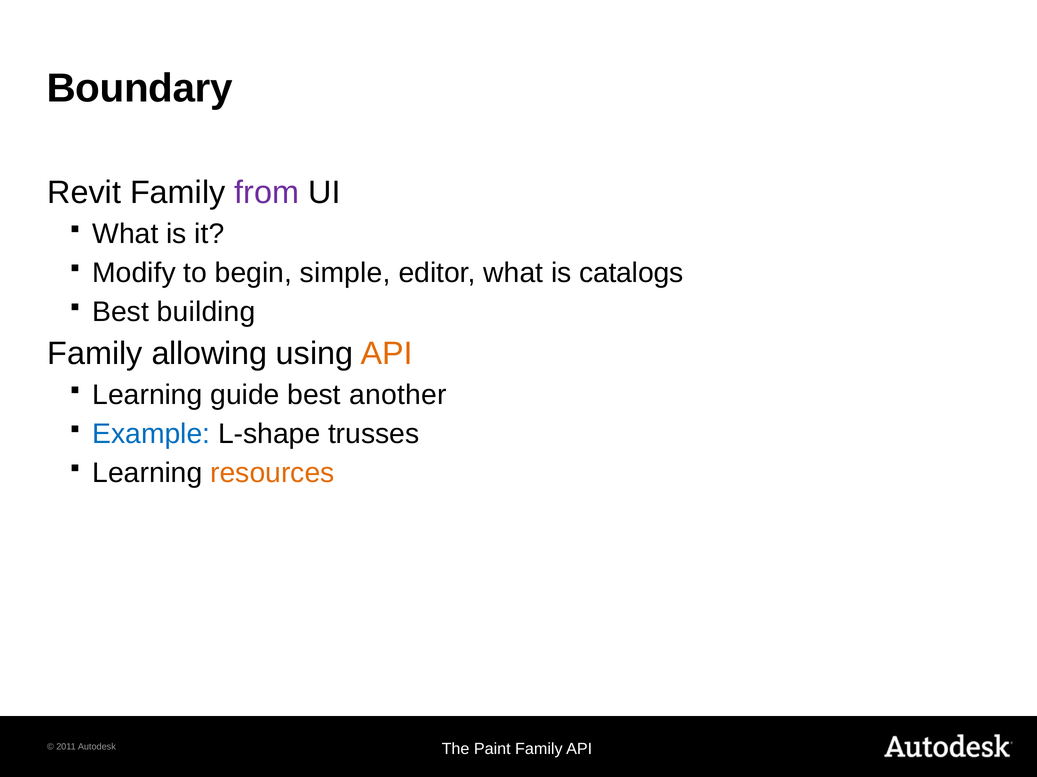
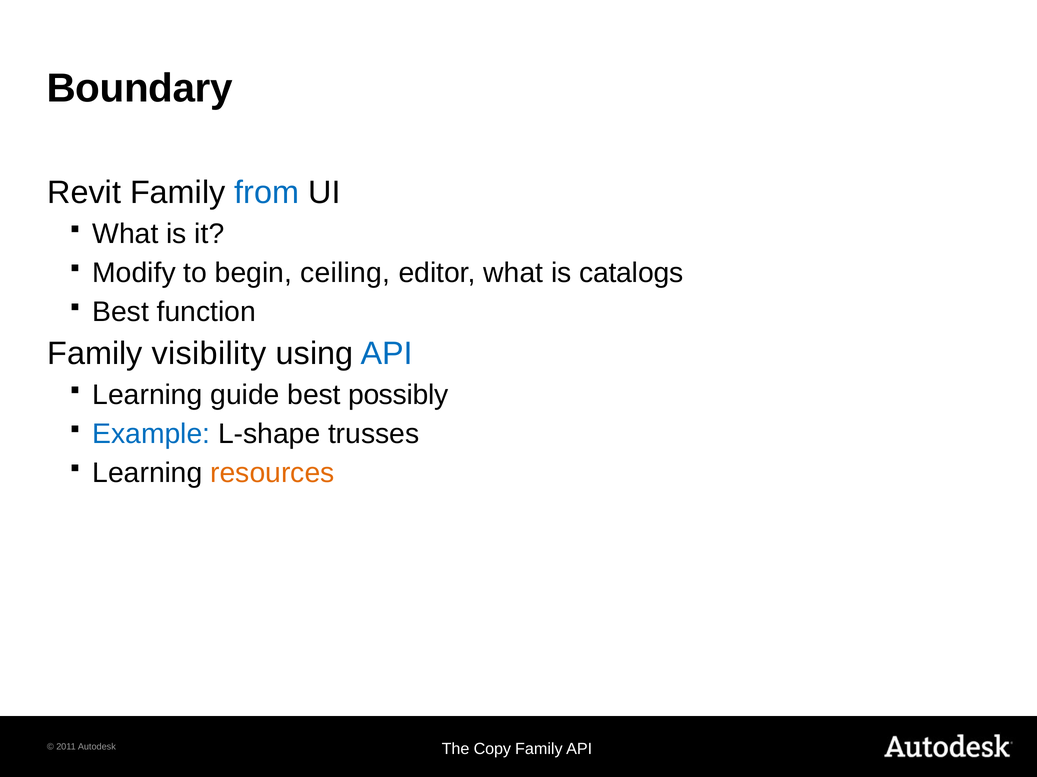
from colour: purple -> blue (267, 193)
simple: simple -> ceiling (345, 273)
building: building -> function (206, 312)
allowing: allowing -> visibility (209, 354)
API colour: orange -> blue (387, 354)
another: another -> possibly (398, 395)
Paint: Paint -> Copy (492, 749)
